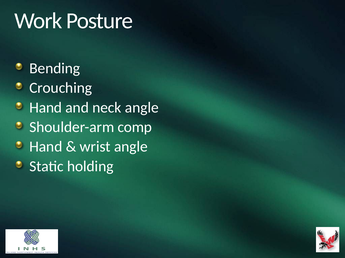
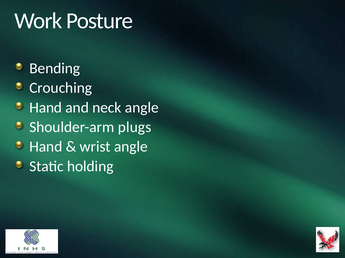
comp: comp -> plugs (135, 127)
